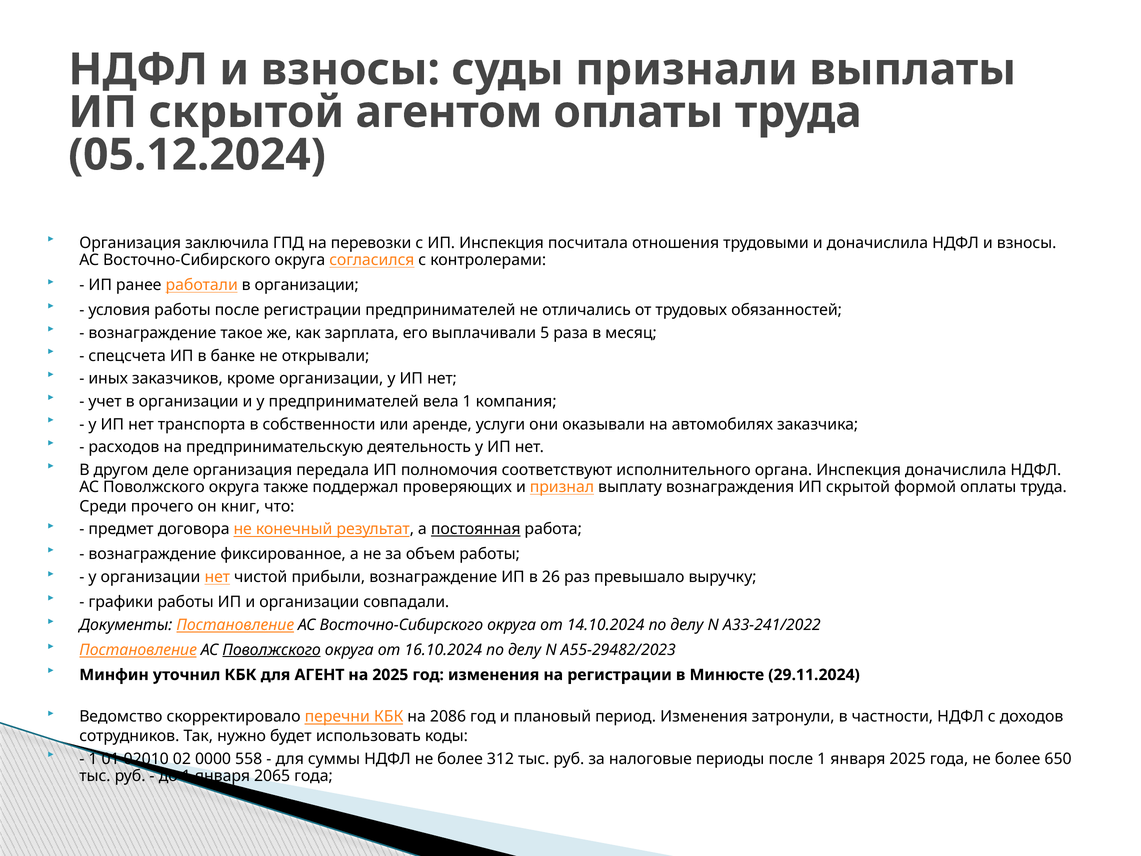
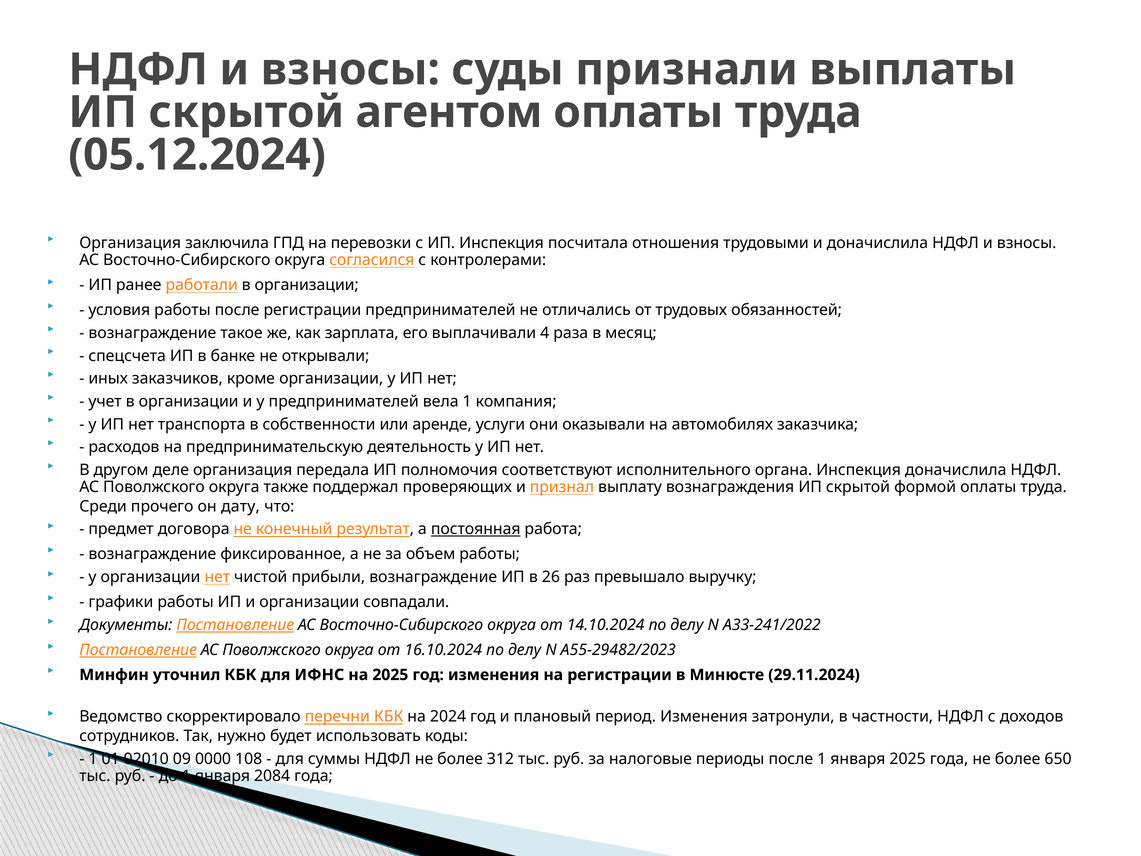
5: 5 -> 4 (545, 333)
книг: книг -> дату (240, 506)
Поволжского underline: present -> none (272, 650)
АГЕНТ: АГЕНТ -> ИФНС (319, 675)
2086: 2086 -> 2024 (448, 717)
02: 02 -> 09 (182, 759)
558: 558 -> 108 (249, 759)
2065: 2065 -> 2084 (272, 776)
